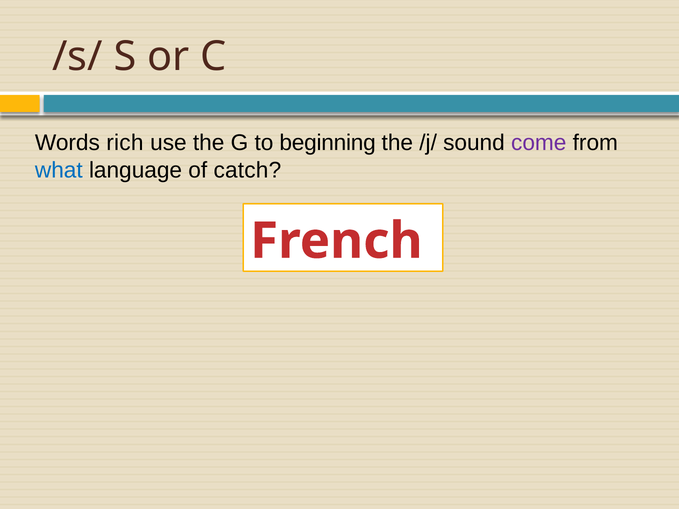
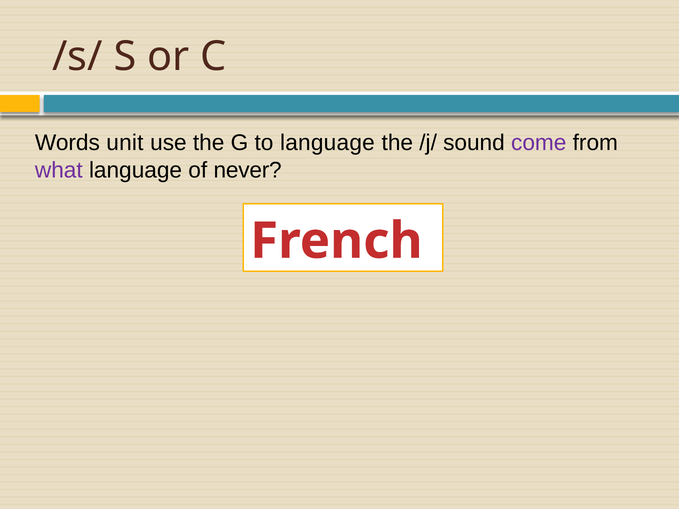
rich: rich -> unit (125, 143)
to beginning: beginning -> language (327, 143)
what colour: blue -> purple (59, 170)
catch: catch -> never (248, 170)
